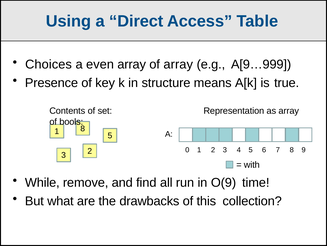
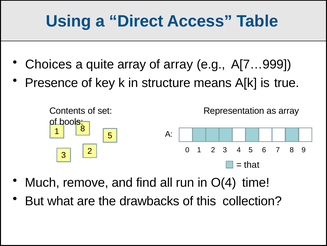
even: even -> quite (100, 64)
A[9…999: A[9…999 -> A[7…999 (261, 64)
with: with -> that (252, 164)
While: While -> Much (42, 182)
O(9: O(9 -> O(4 (223, 182)
